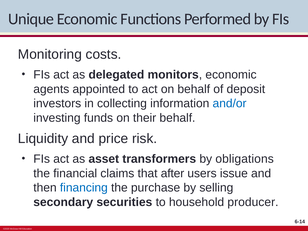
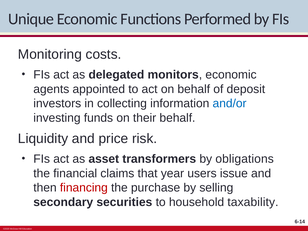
after: after -> year (172, 173)
financing colour: blue -> red (84, 188)
producer: producer -> taxability (253, 202)
